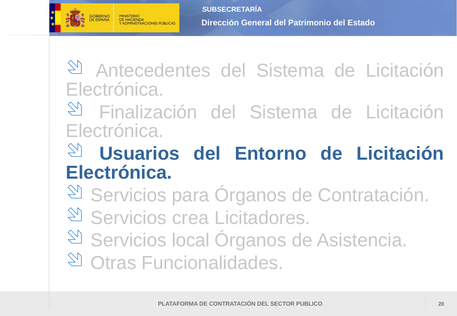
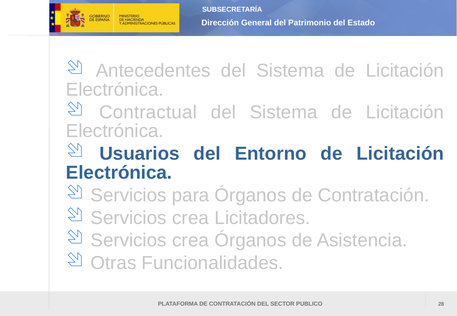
Finalización: Finalización -> Contractual (148, 112)
local: local -> crea (191, 241)
